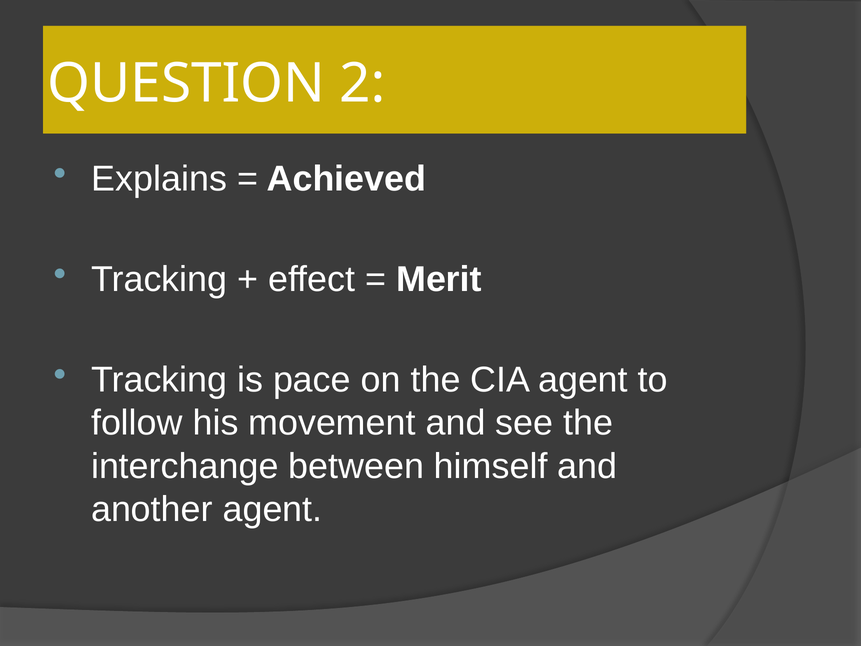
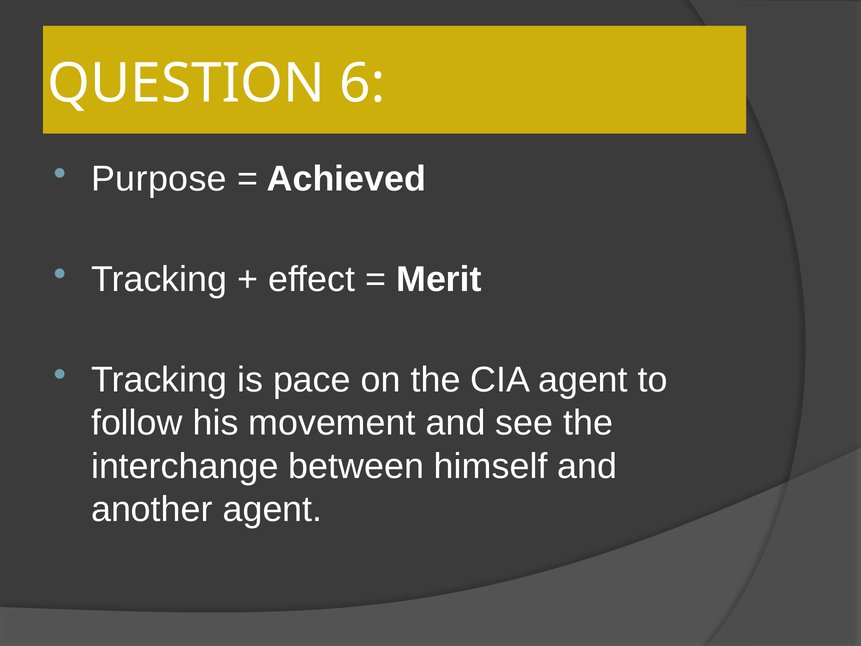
2: 2 -> 6 (362, 84)
Explains: Explains -> Purpose (159, 179)
